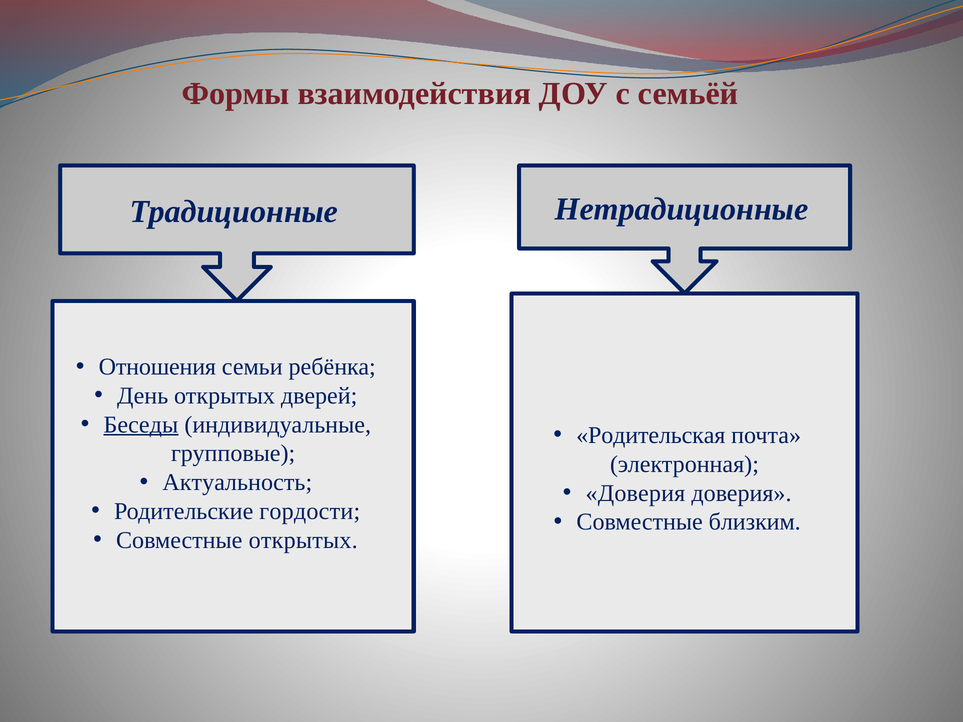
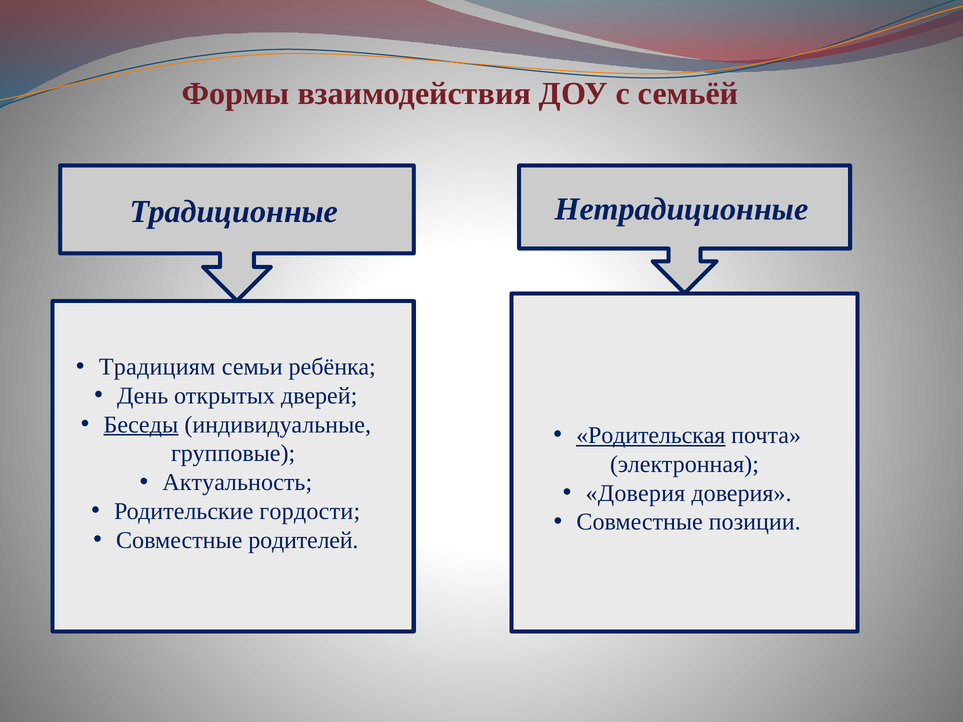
Отношения: Отношения -> Традициям (157, 367)
Родительская underline: none -> present (651, 435)
близким: близким -> позиции (755, 522)
Совместные открытых: открытых -> родителей (303, 540)
